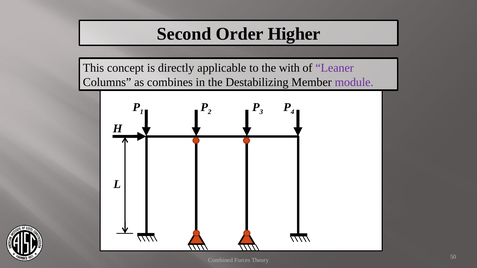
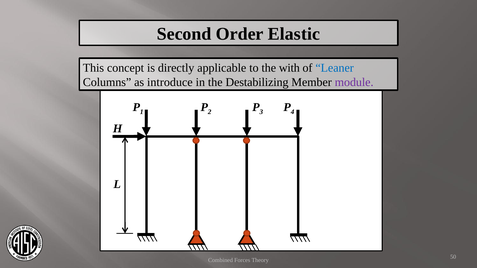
Higher: Higher -> Elastic (294, 34)
Leaner colour: purple -> blue (335, 68)
combines: combines -> introduce (170, 82)
